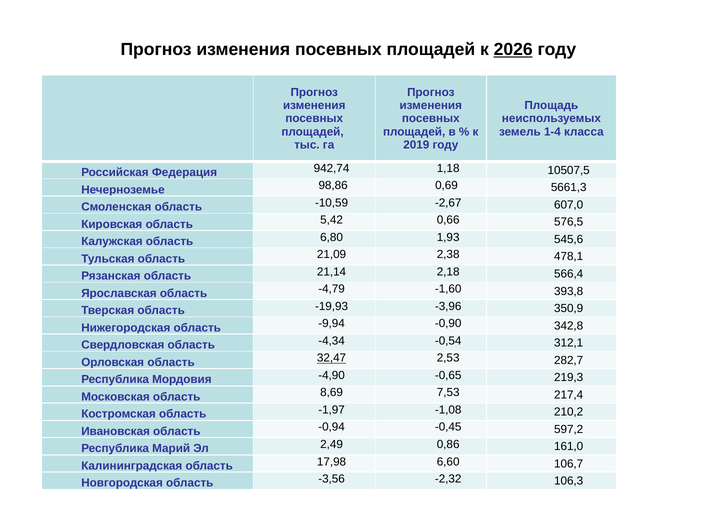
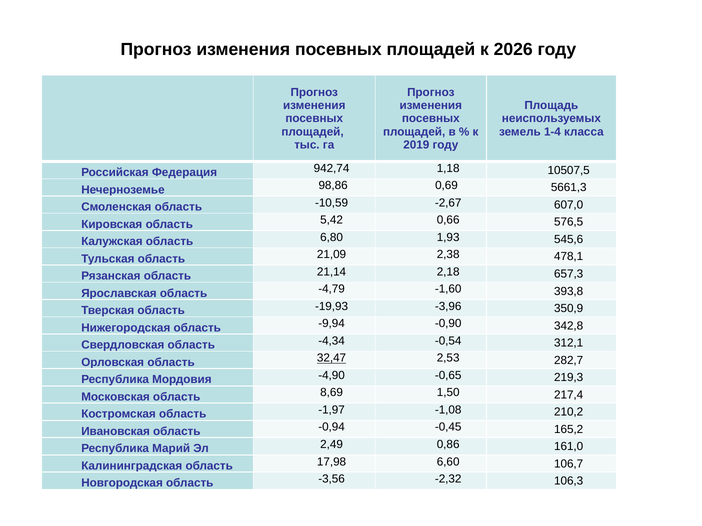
2026 underline: present -> none (513, 49)
566,4: 566,4 -> 657,3 (569, 274)
7,53: 7,53 -> 1,50 (448, 393)
597,2: 597,2 -> 165,2 (569, 430)
